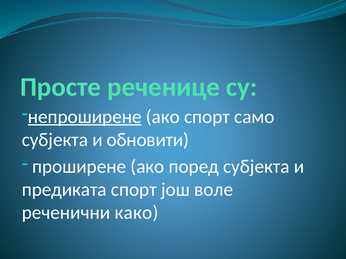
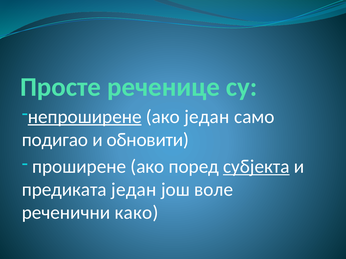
ако спорт: спорт -> један (207, 117)
субјекта: субјекта -> подигао (55, 140)
субјекта underline: none -> present (256, 167)
предиката спорт: спорт -> један (134, 190)
